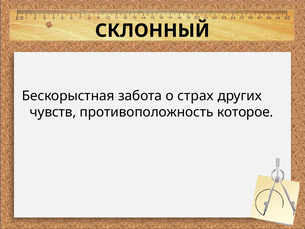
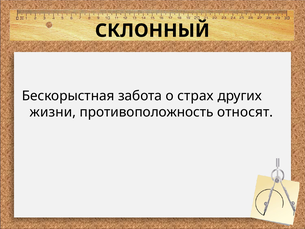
чувств: чувств -> жизни (53, 112)
которое: которое -> относят (245, 112)
